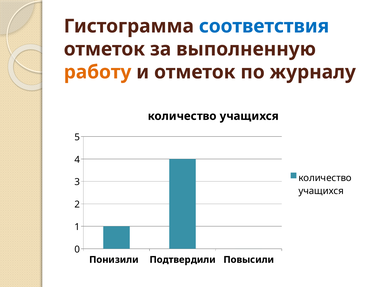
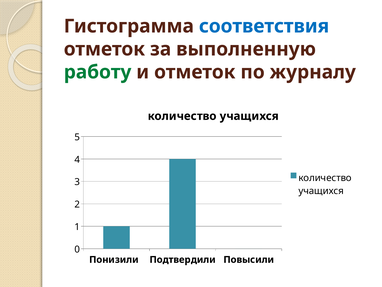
работу colour: orange -> green (98, 72)
